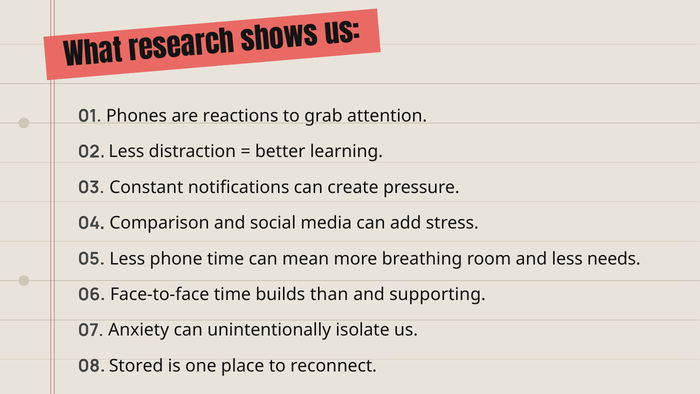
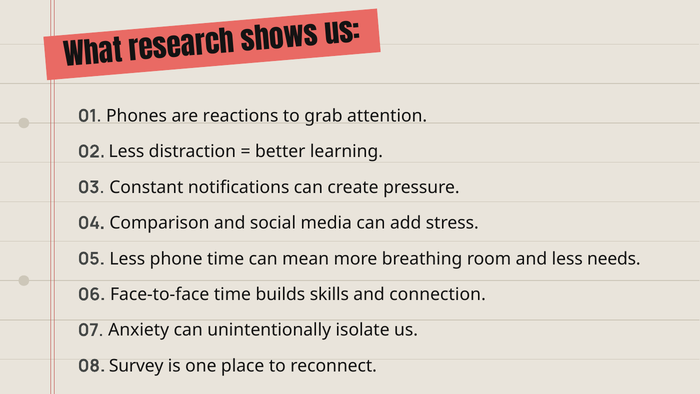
than: than -> skills (329, 294)
supporting: supporting -> connection (438, 294)
Stored: Stored -> Survey (136, 366)
